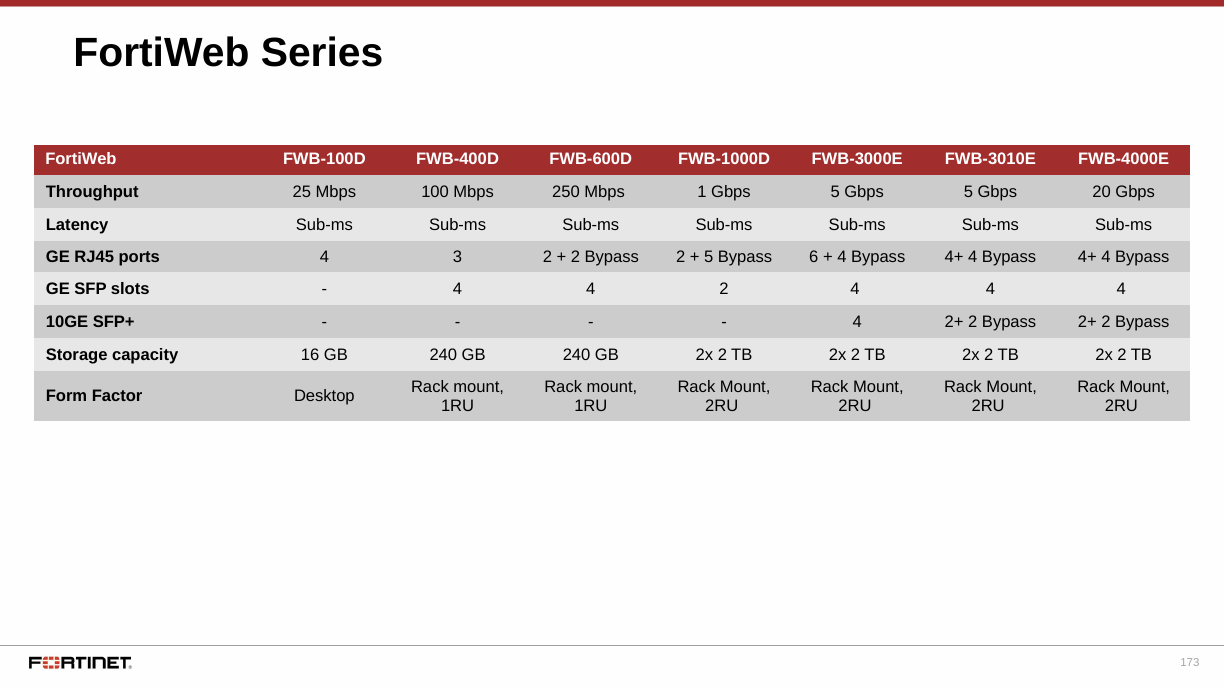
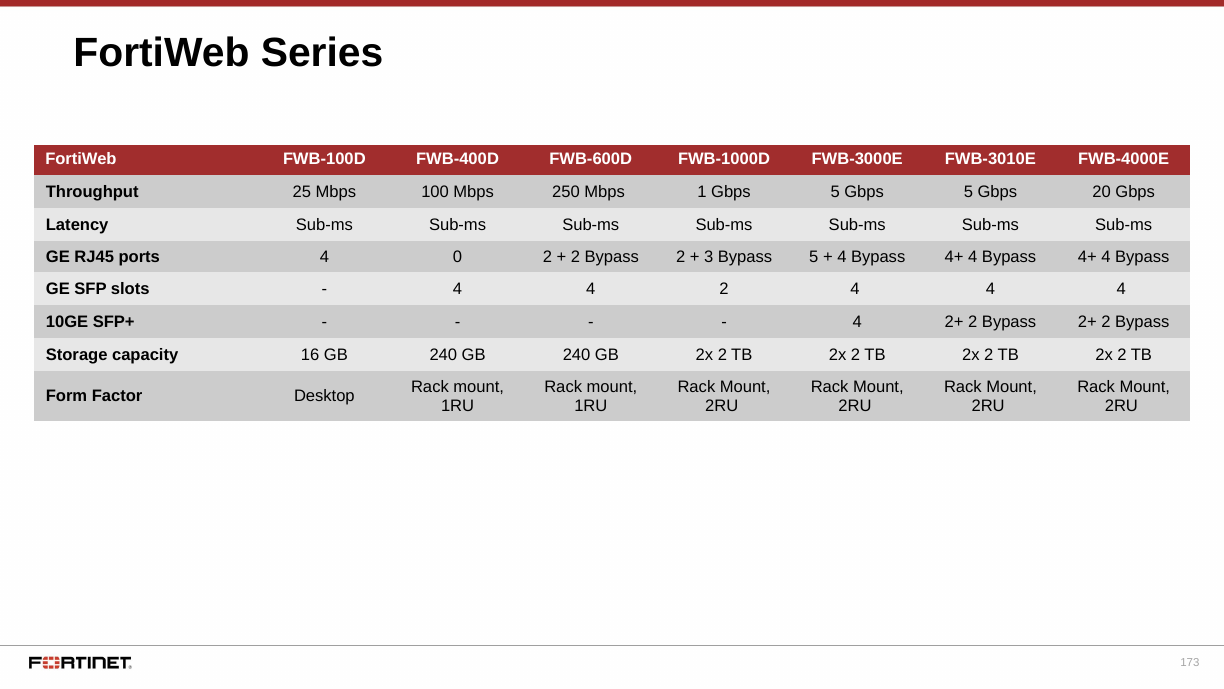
3: 3 -> 0 (458, 257)
5: 5 -> 3 (709, 257)
Bypass 6: 6 -> 5 (814, 257)
